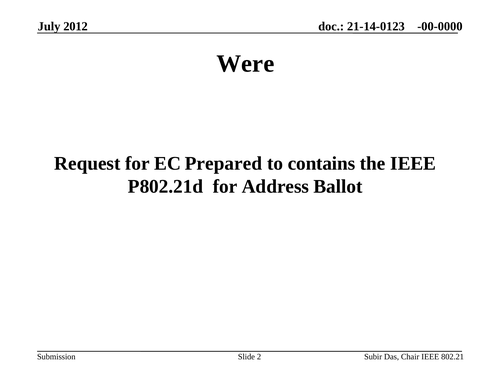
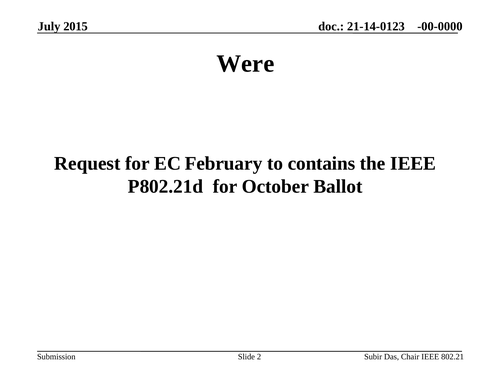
2012: 2012 -> 2015 (76, 26)
Prepared: Prepared -> February (223, 163)
Address: Address -> October (275, 186)
